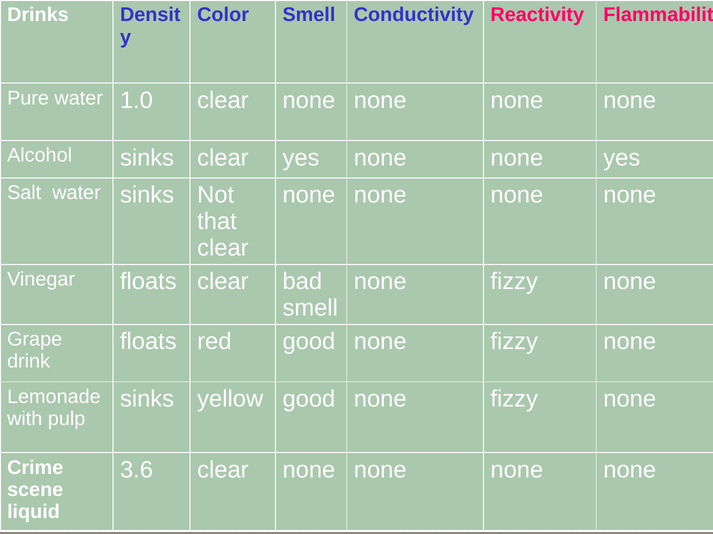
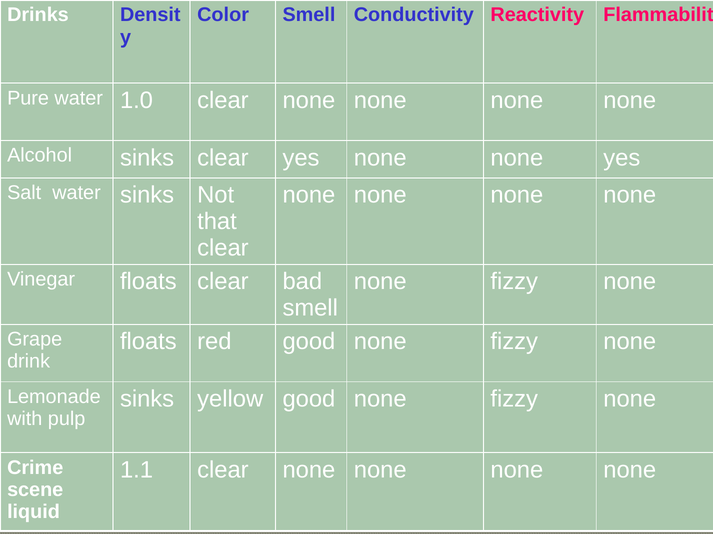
3.6: 3.6 -> 1.1 (136, 470)
